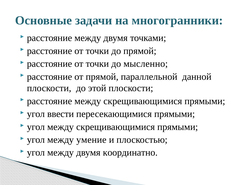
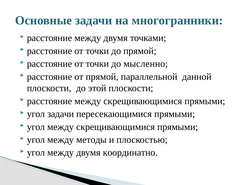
угол ввести: ввести -> задачи (61, 114)
умение: умение -> методы (91, 140)
